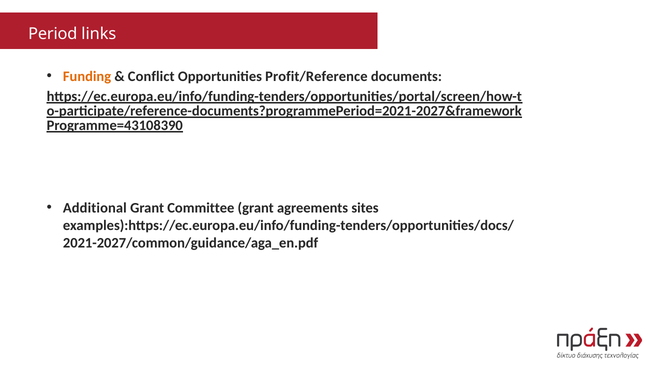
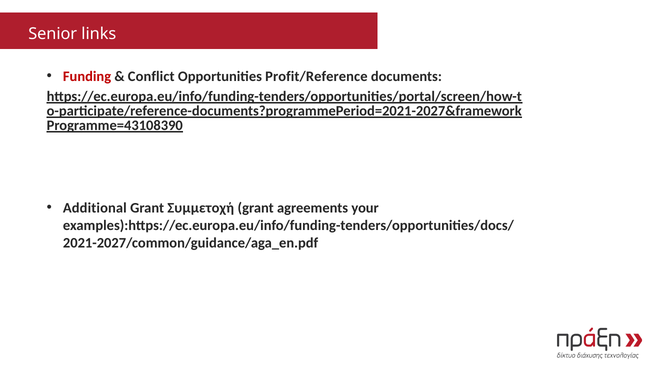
Period: Period -> Senior (53, 34)
Funding colour: orange -> red (87, 76)
Committee: Committee -> Συμμετοχή (201, 208)
sites: sites -> your (365, 208)
